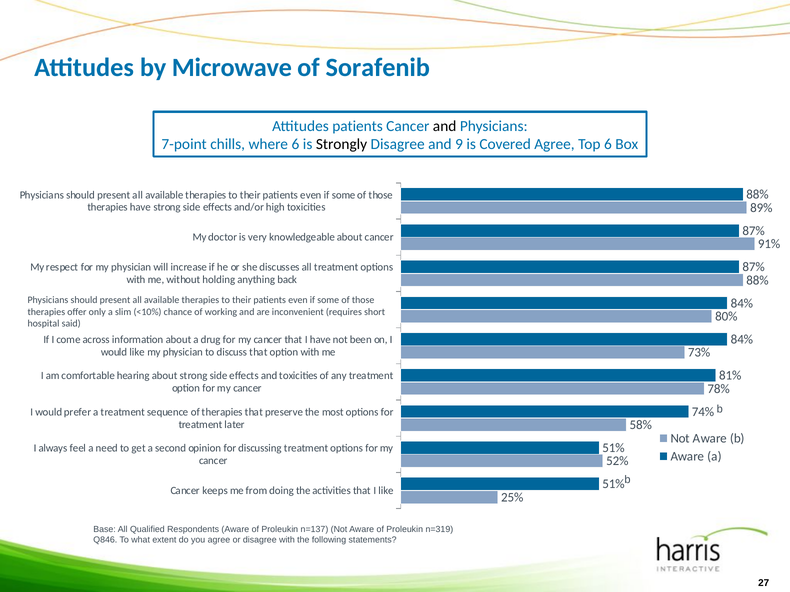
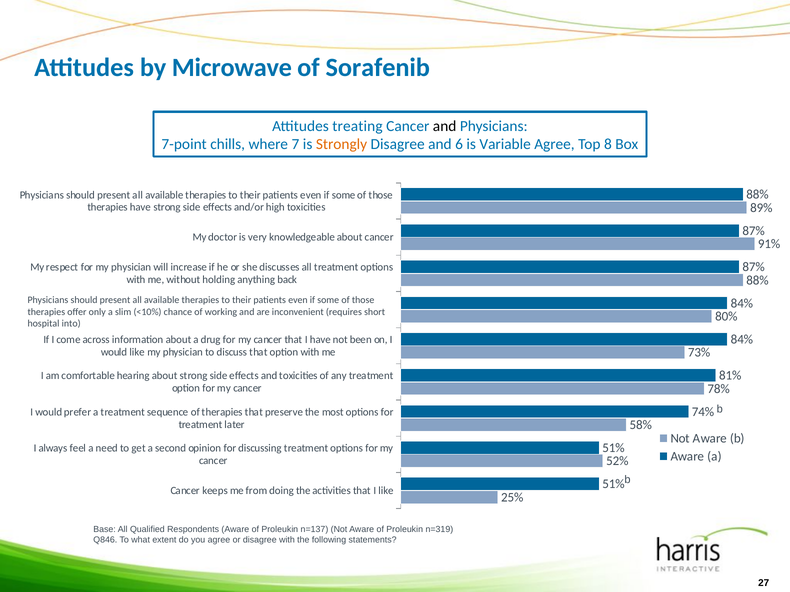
Attitudes patients: patients -> treating (357, 126)
where 6: 6 -> 7 (295, 145)
Strongly colour: black -> orange (342, 145)
9: 9 -> 6 (459, 145)
Covered: Covered -> Variable (505, 145)
Top 6: 6 -> 8 (608, 145)
said: said -> into (71, 324)
